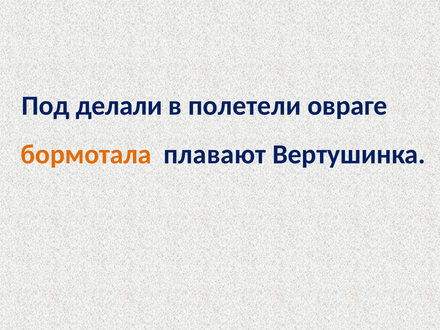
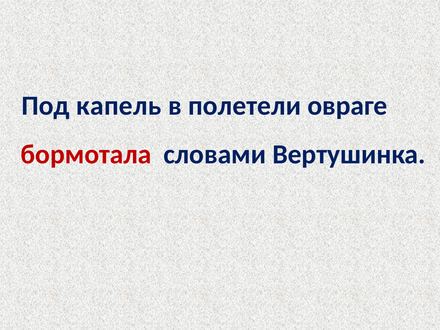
делали: делали -> капель (119, 106)
бормотала colour: orange -> red (86, 154)
плавают: плавают -> словами (215, 154)
